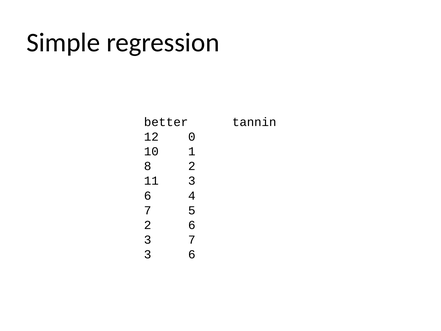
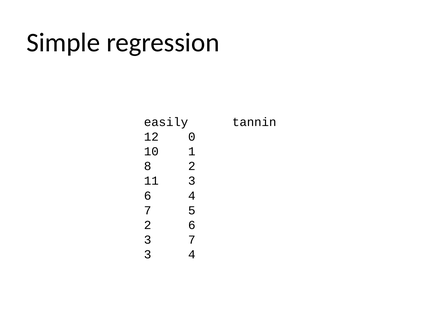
better: better -> easily (166, 122)
6: 6 -> 4 (192, 254)
